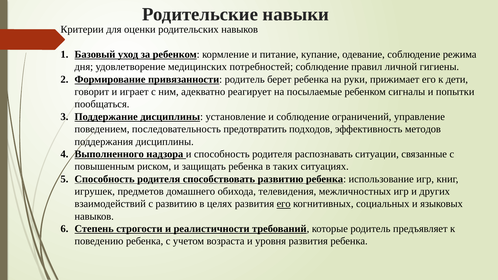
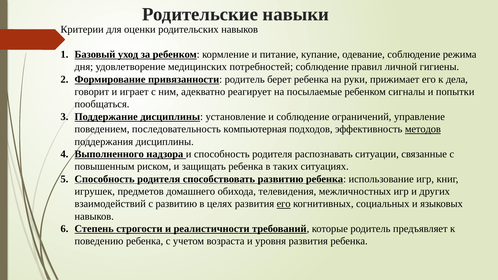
дети: дети -> дела (457, 79)
предотвратить: предотвратить -> компьютерная (255, 129)
методов underline: none -> present (423, 129)
